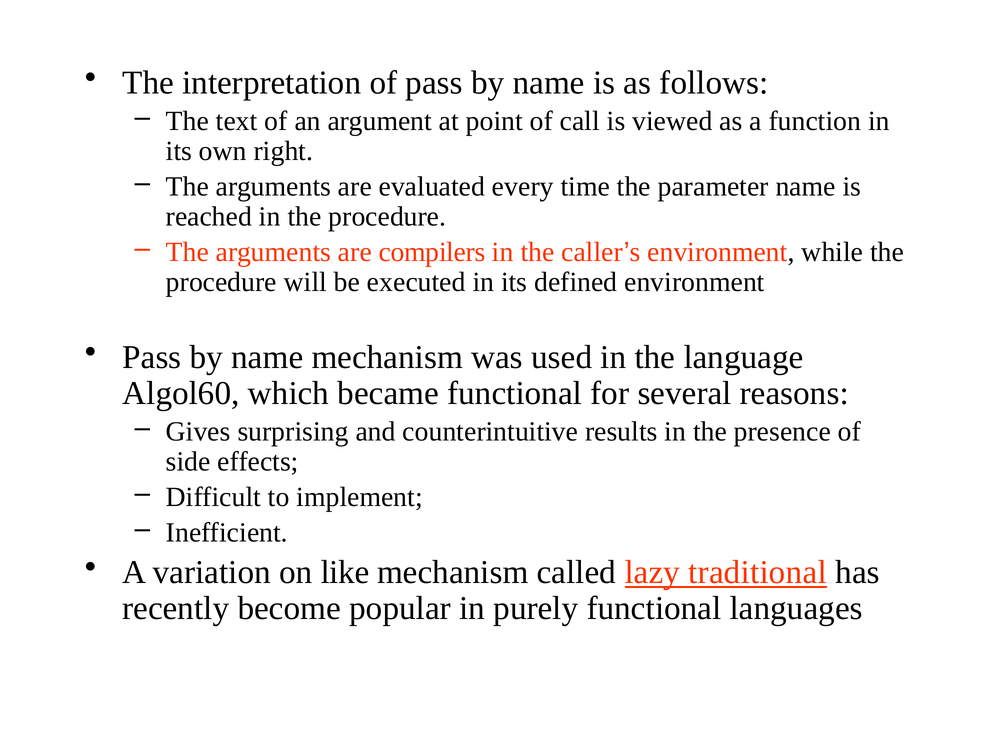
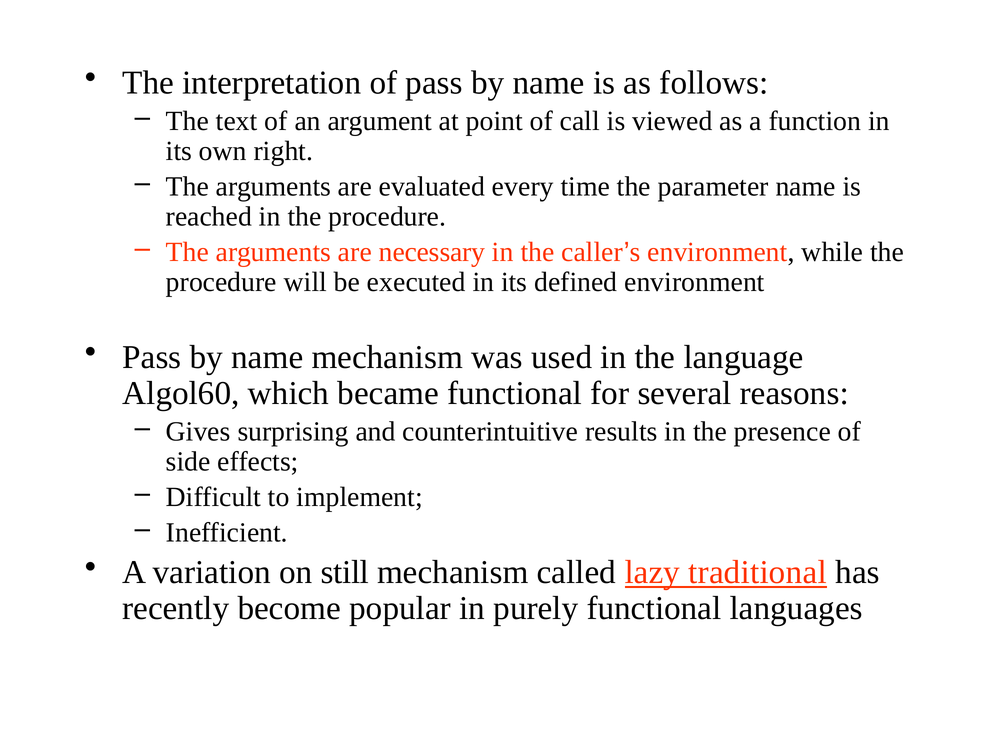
compilers: compilers -> necessary (432, 252)
like: like -> still (345, 572)
